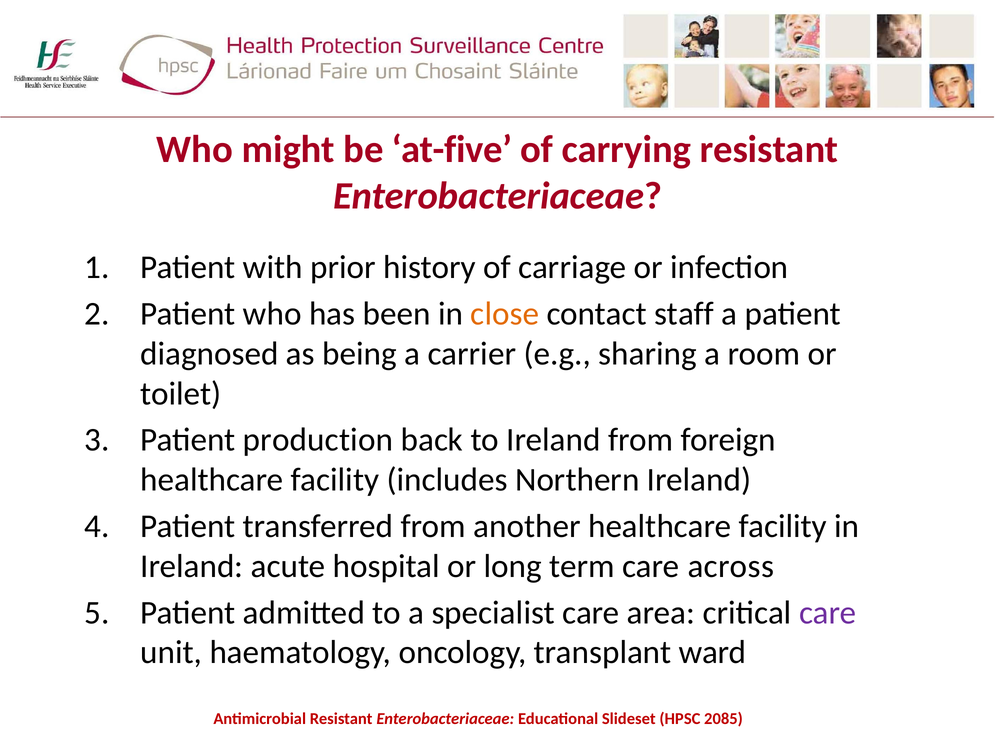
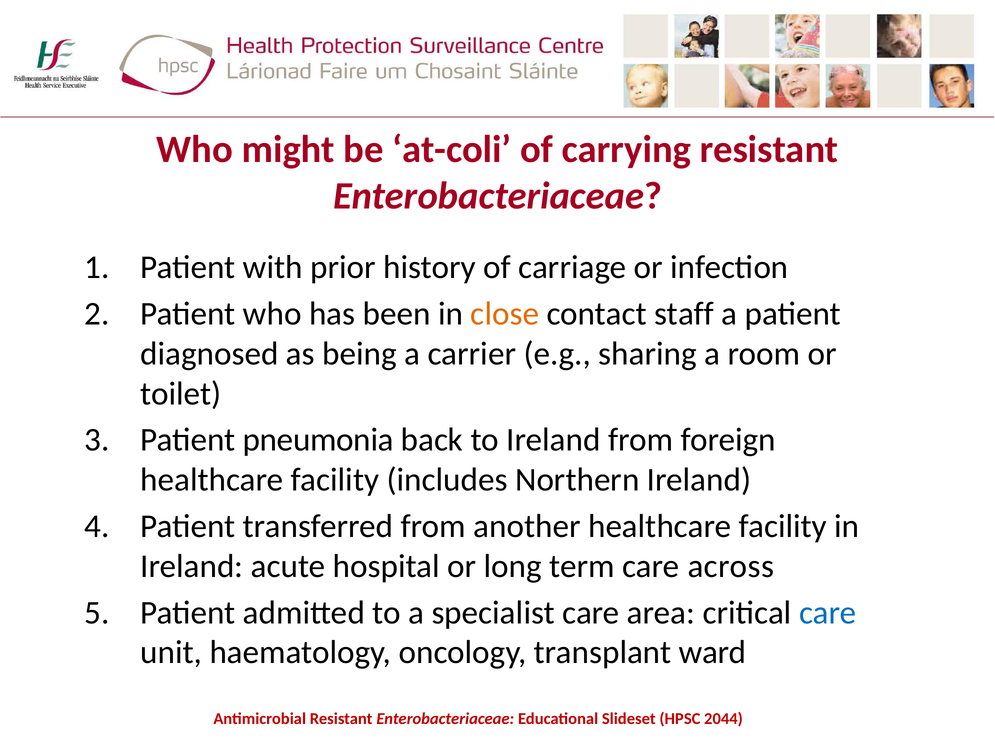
at-five: at-five -> at-coli (452, 149)
production: production -> pneumonia (318, 440)
care colour: purple -> blue (828, 612)
2085: 2085 -> 2044 (723, 718)
